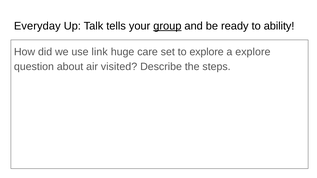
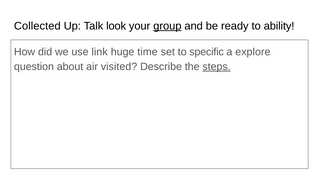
Everyday: Everyday -> Collected (37, 26)
tells: tells -> look (116, 26)
care: care -> time (147, 52)
to explore: explore -> specific (207, 52)
steps underline: none -> present (217, 67)
